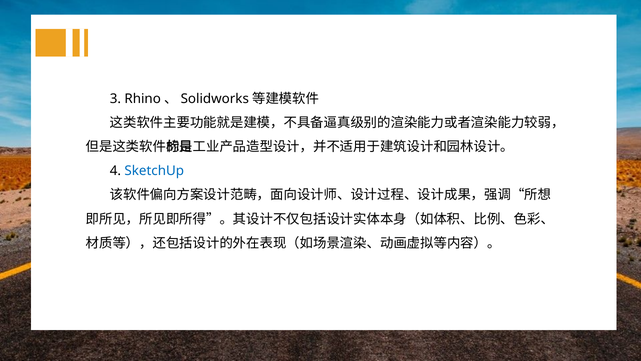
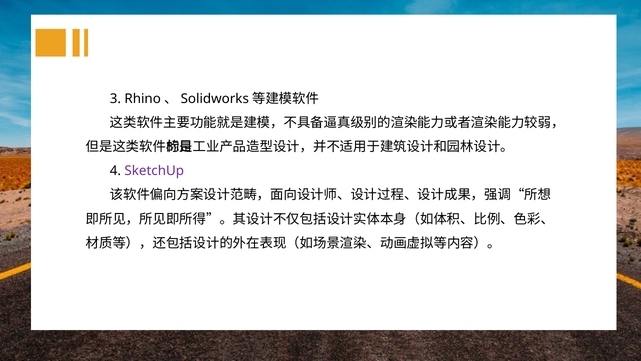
SketchUp colour: blue -> purple (154, 171)
